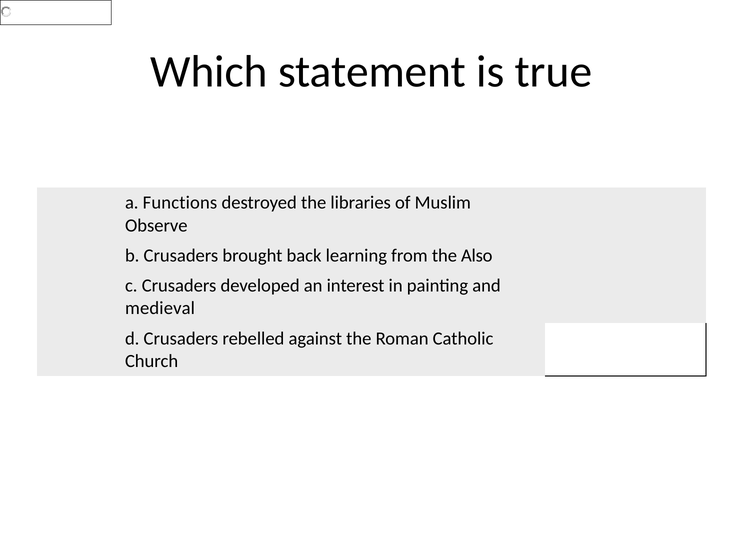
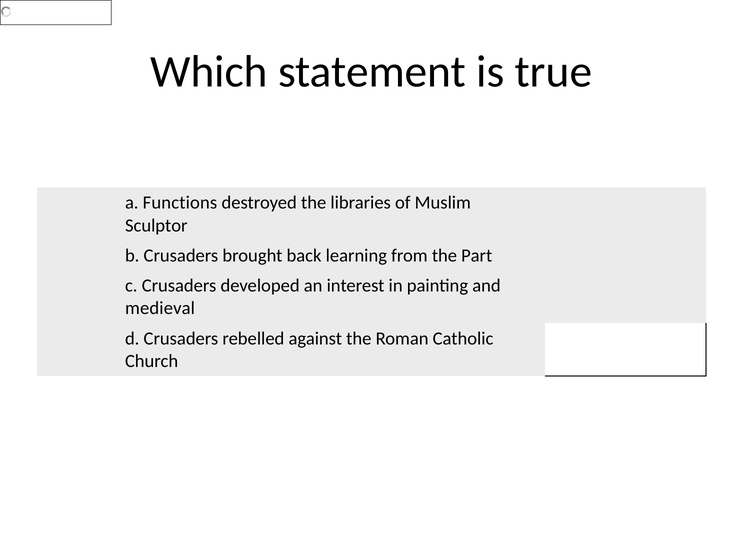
Observe: Observe -> Sculptor (156, 226)
Also: Also -> Part (477, 256)
